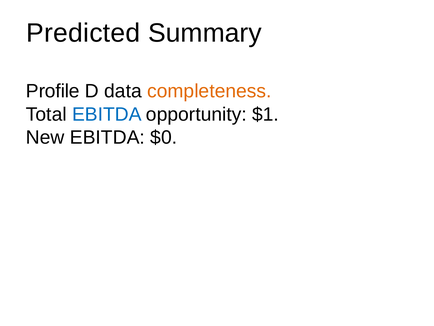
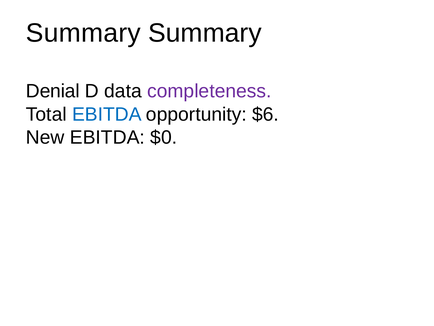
Predicted: Predicted -> Summary (83, 33)
Profile: Profile -> Denial (53, 91)
completeness colour: orange -> purple (209, 91)
$1: $1 -> $6 (266, 114)
